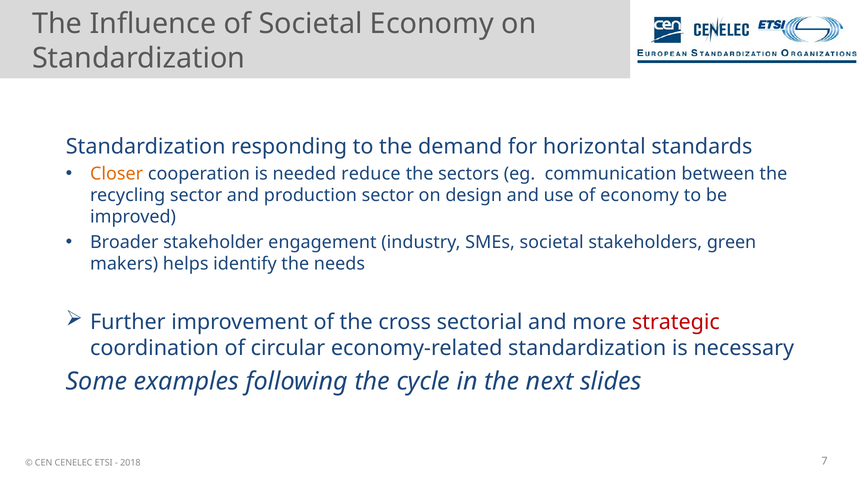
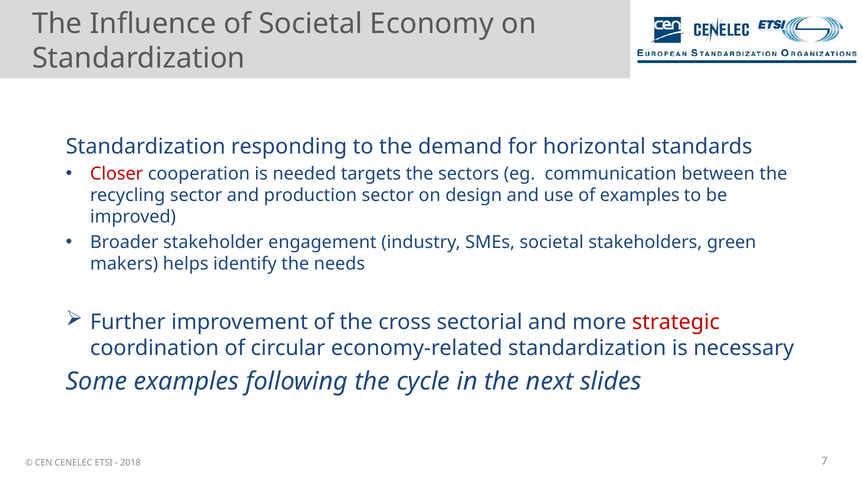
Closer colour: orange -> red (117, 174)
reduce: reduce -> targets (371, 174)
of economy: economy -> examples (640, 196)
